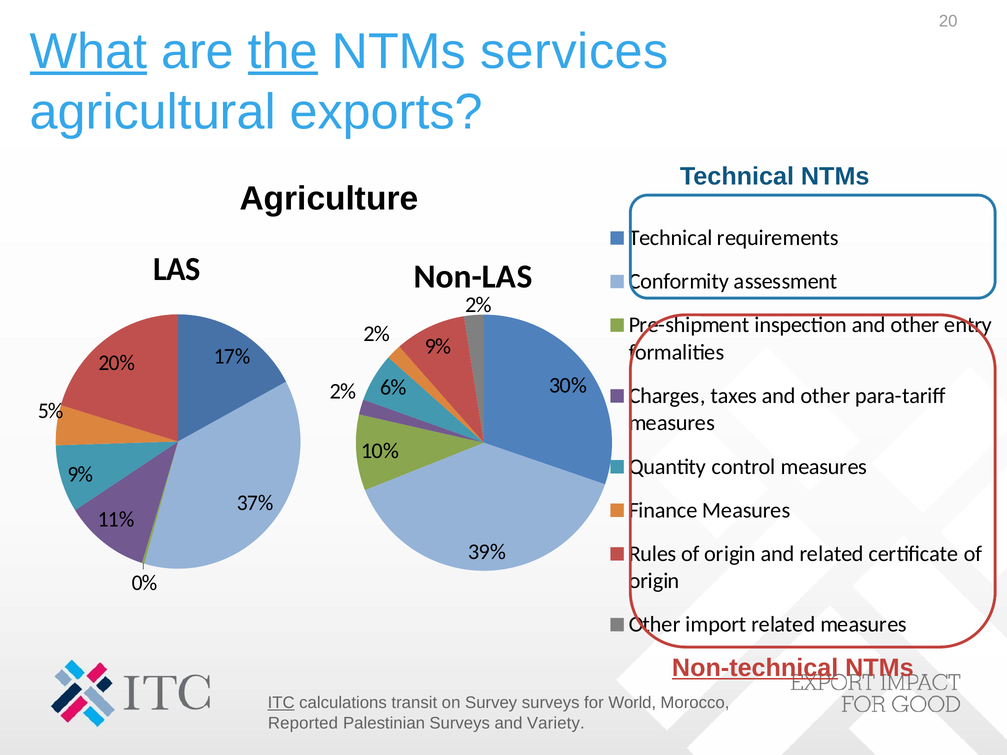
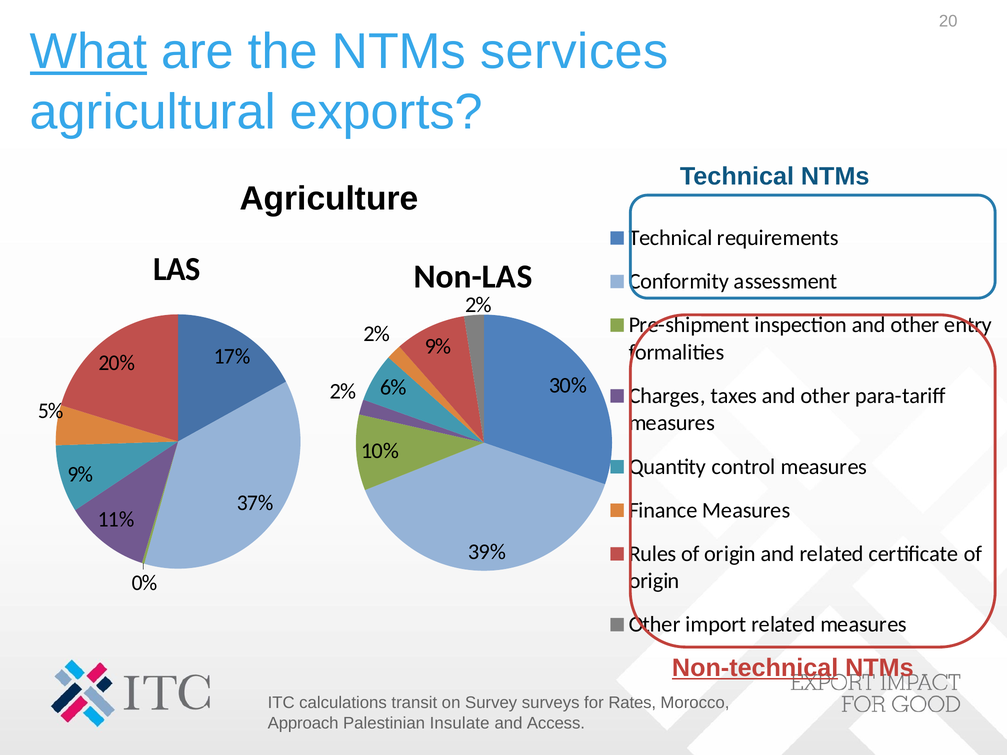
the underline: present -> none (283, 52)
ITC underline: present -> none (281, 703)
World: World -> Rates (632, 703)
Reported: Reported -> Approach (303, 723)
Palestinian Surveys: Surveys -> Insulate (460, 723)
Variety: Variety -> Access (556, 723)
